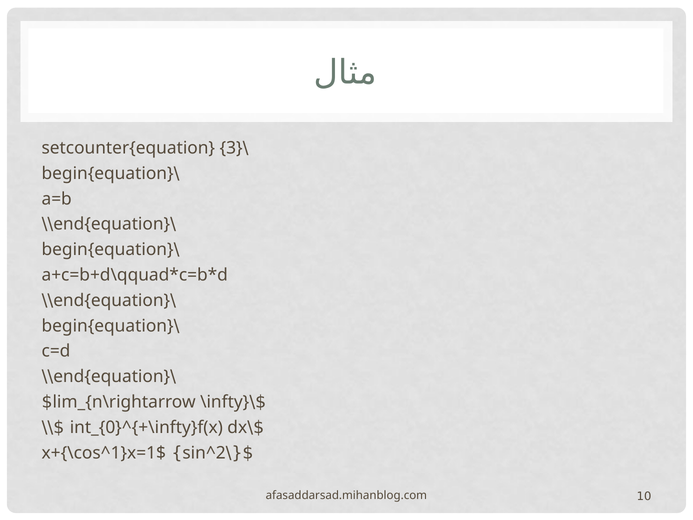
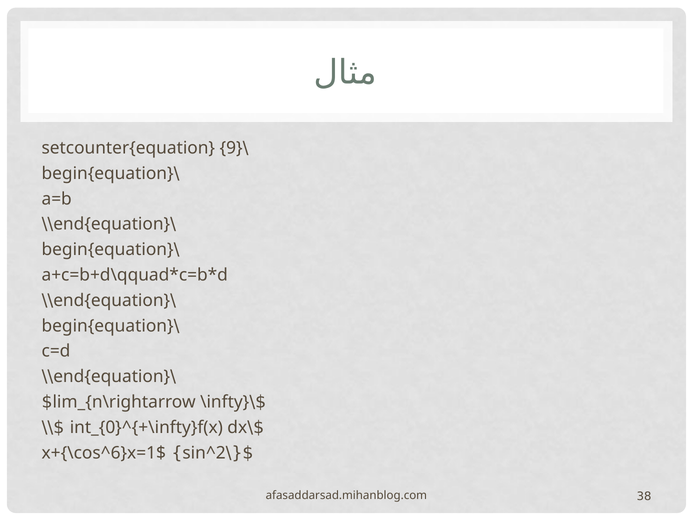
3: 3 -> 9 (231, 148)
x+{\cos^1}x=1$: x+{\cos^1}x=1$ -> x+{\cos^6}x=1$ (104, 453)
10: 10 -> 38 (644, 496)
